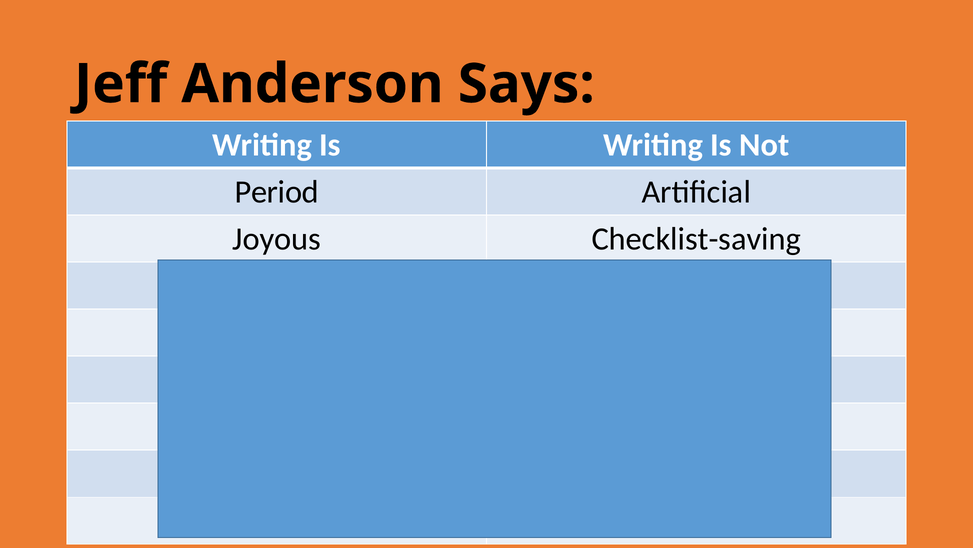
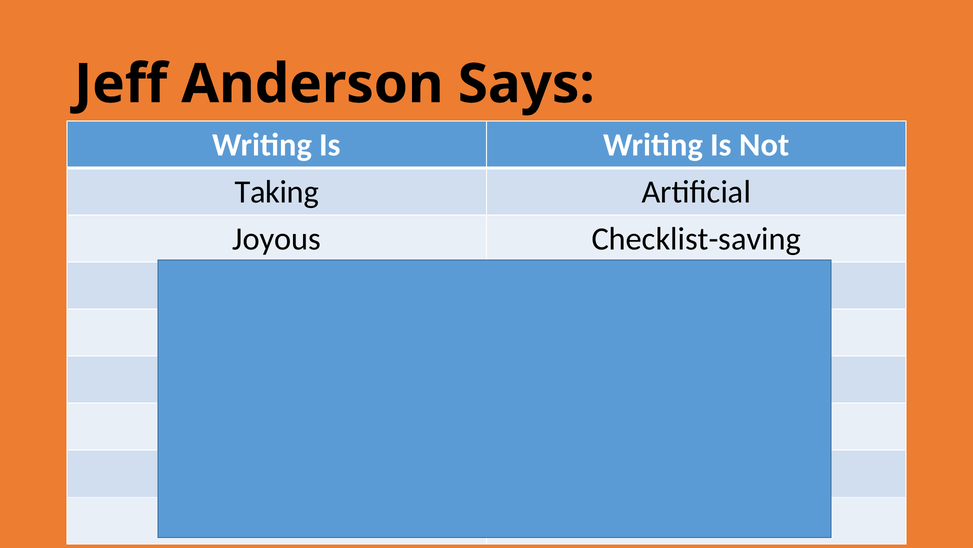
Period: Period -> Taking (277, 192)
